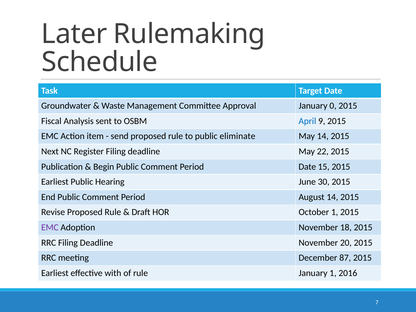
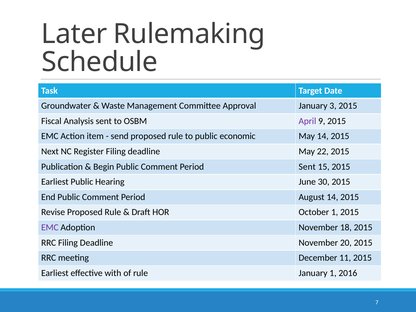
0: 0 -> 3 (333, 106)
April colour: blue -> purple (307, 121)
eliminate: eliminate -> economic (238, 136)
Period Date: Date -> Sent (307, 167)
87: 87 -> 11 (345, 258)
